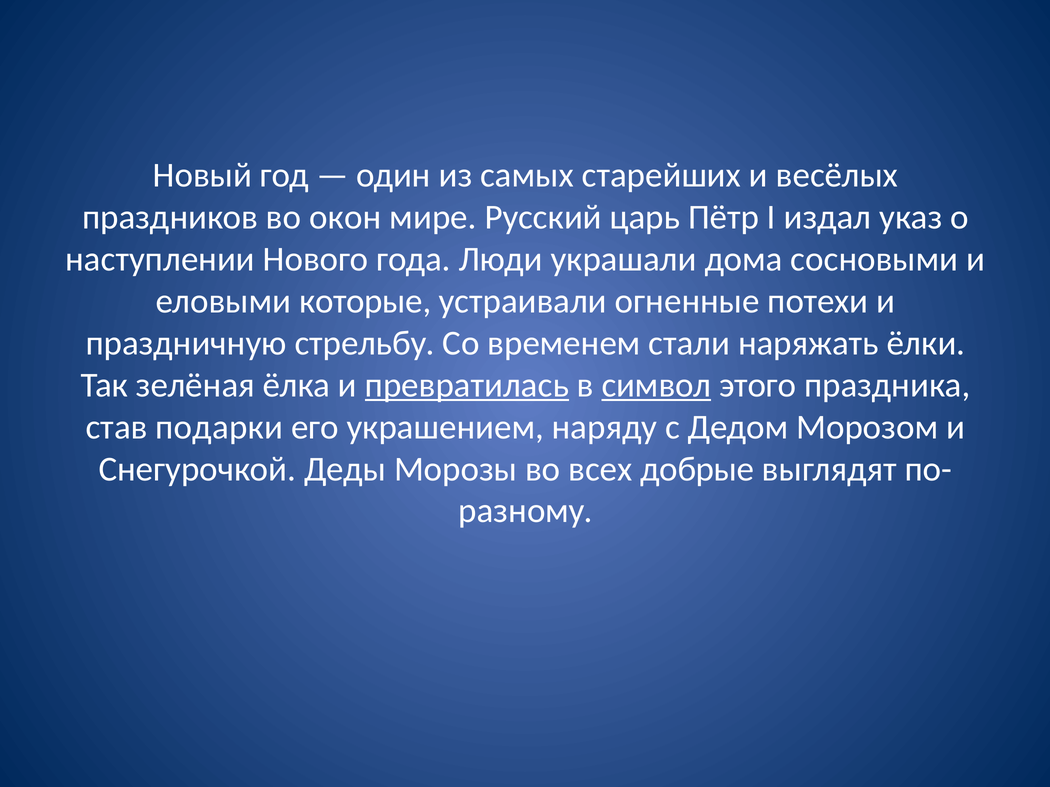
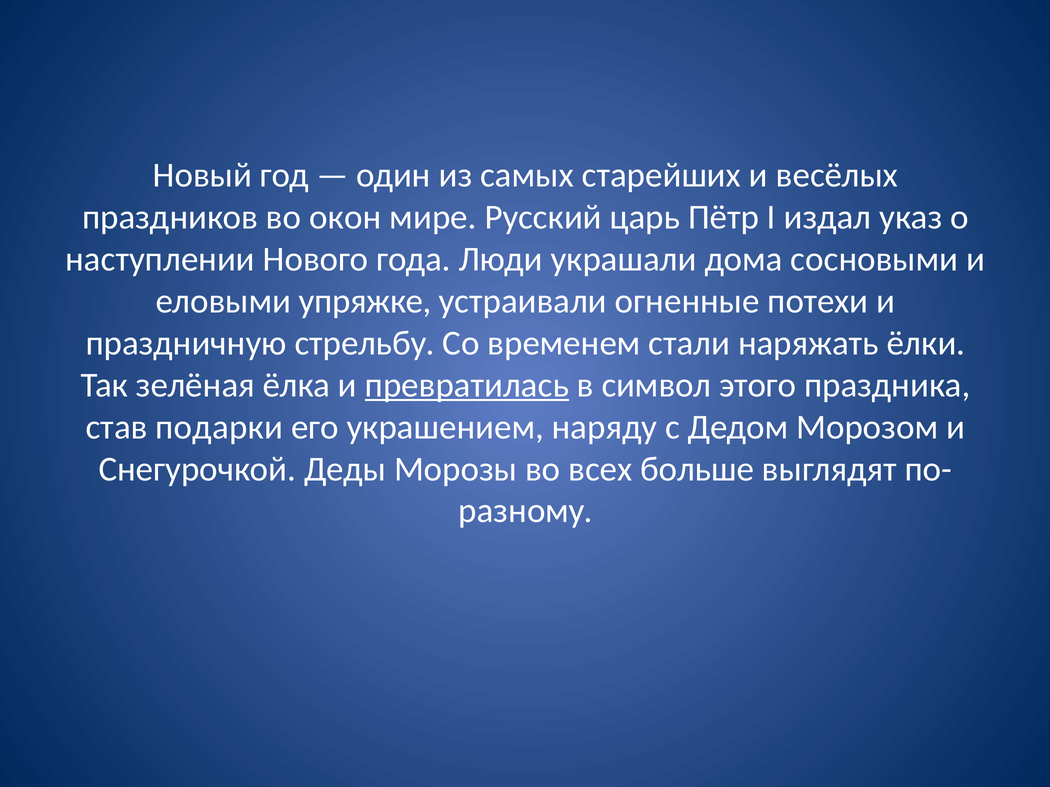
которые: которые -> упряжке (365, 301)
символ underline: present -> none (656, 385)
добрые: добрые -> больше (697, 469)
